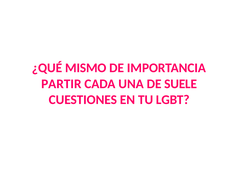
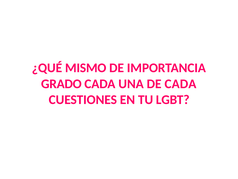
PARTIR: PARTIR -> GRADO (61, 84)
DE SUELE: SUELE -> CADA (181, 84)
